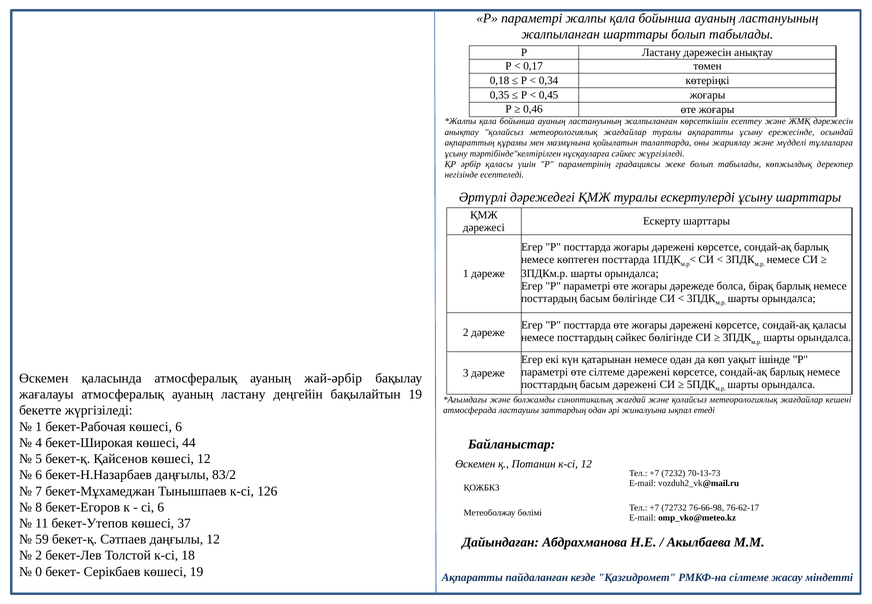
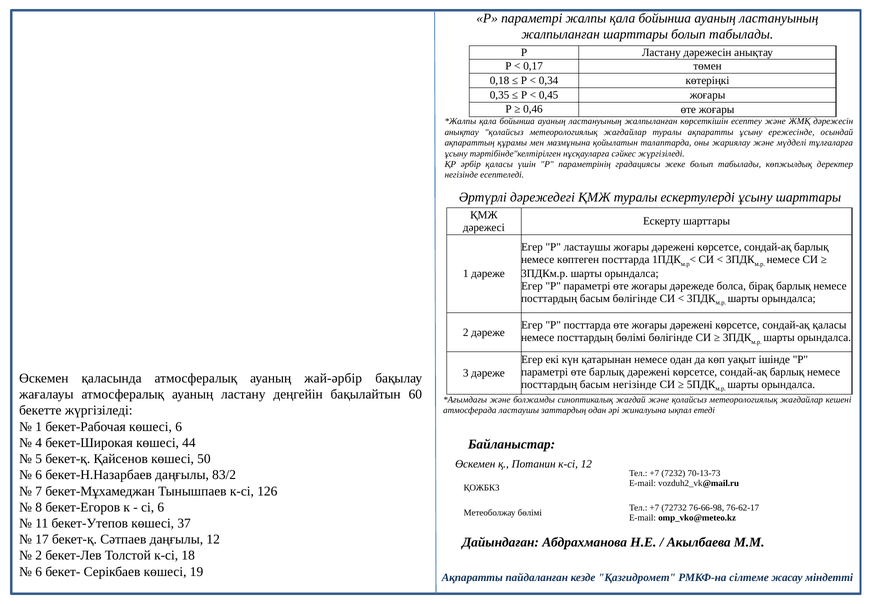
посттарда: посттарда -> ластаушы (587, 247)
посттардың сәйкес: сәйкес -> бөлімі (631, 337)
өте сілтеме: сілтеме -> барлық (607, 372)
басым дәрежені: дәрежені -> негізінде (635, 384)
бақылайтын 19: 19 -> 60 (415, 394)
көшесі 12: 12 -> 50 (204, 459)
59: 59 -> 17 (42, 539)
0: 0 -> 6 (39, 571)
